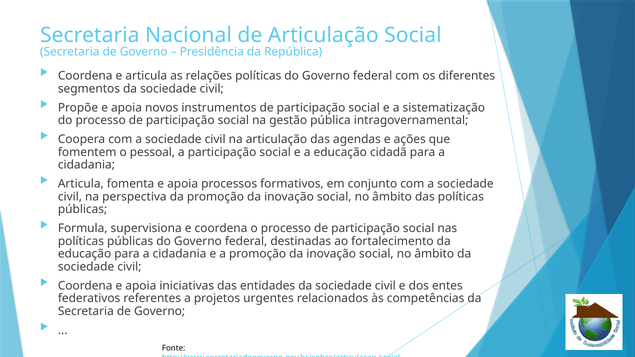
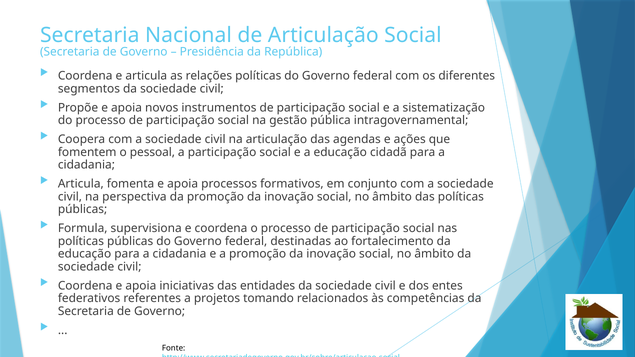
urgentes: urgentes -> tomando (269, 299)
